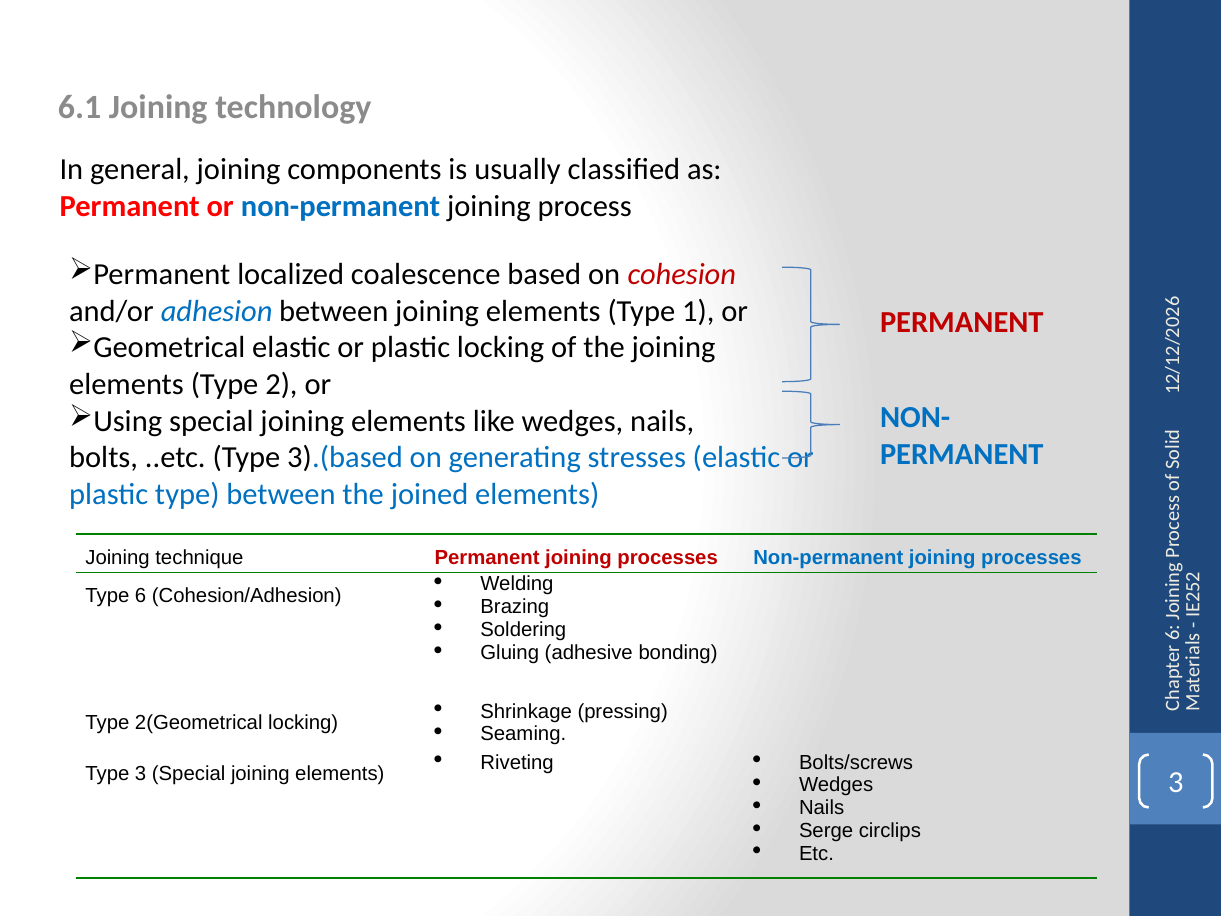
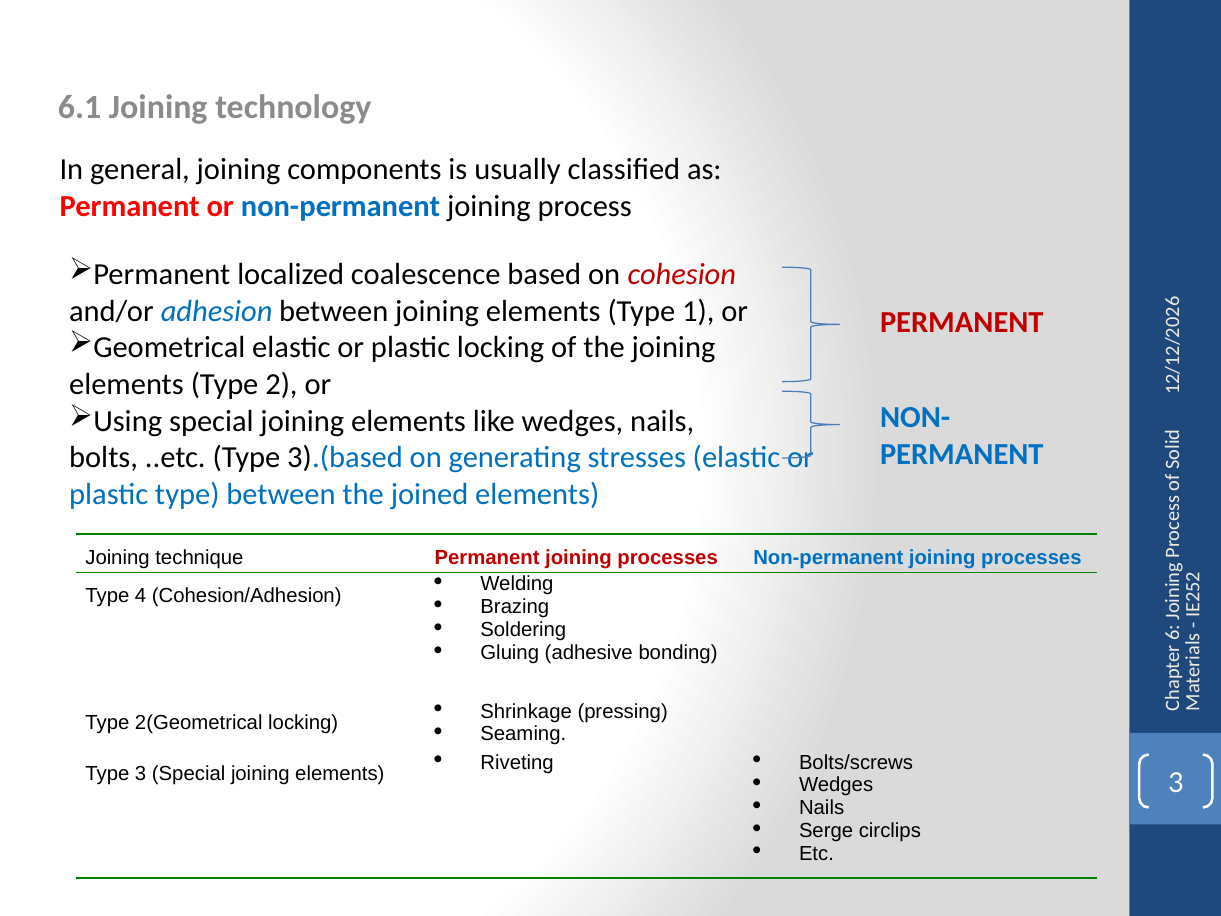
Type 6: 6 -> 4 (141, 596)
